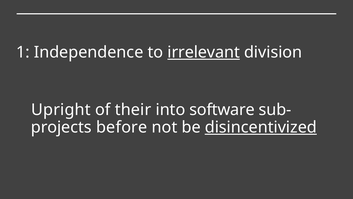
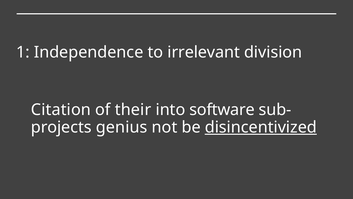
irrelevant underline: present -> none (204, 52)
Upright: Upright -> Citation (61, 110)
before: before -> genius (122, 127)
